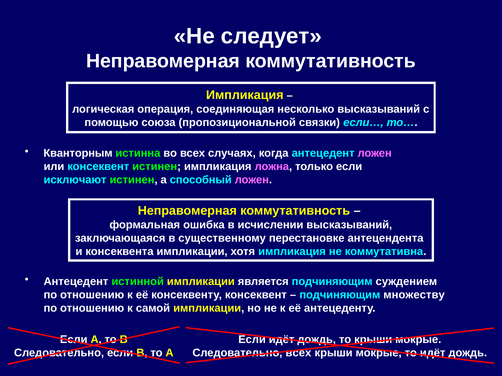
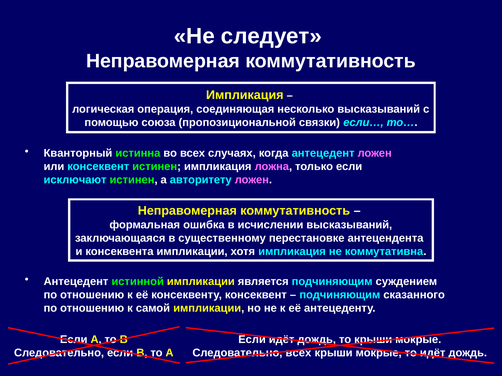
Кванторным: Кванторным -> Кванторный (78, 153)
способный: способный -> авторитету (201, 180)
множеству: множеству -> сказанного (414, 295)
